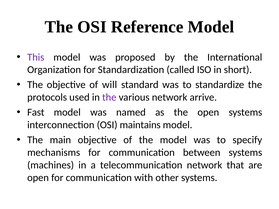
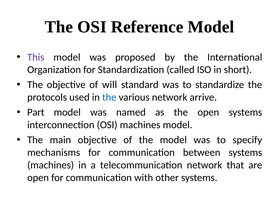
the colour: purple -> blue (109, 97)
Fast: Fast -> Part (36, 112)
OSI maintains: maintains -> machines (140, 125)
